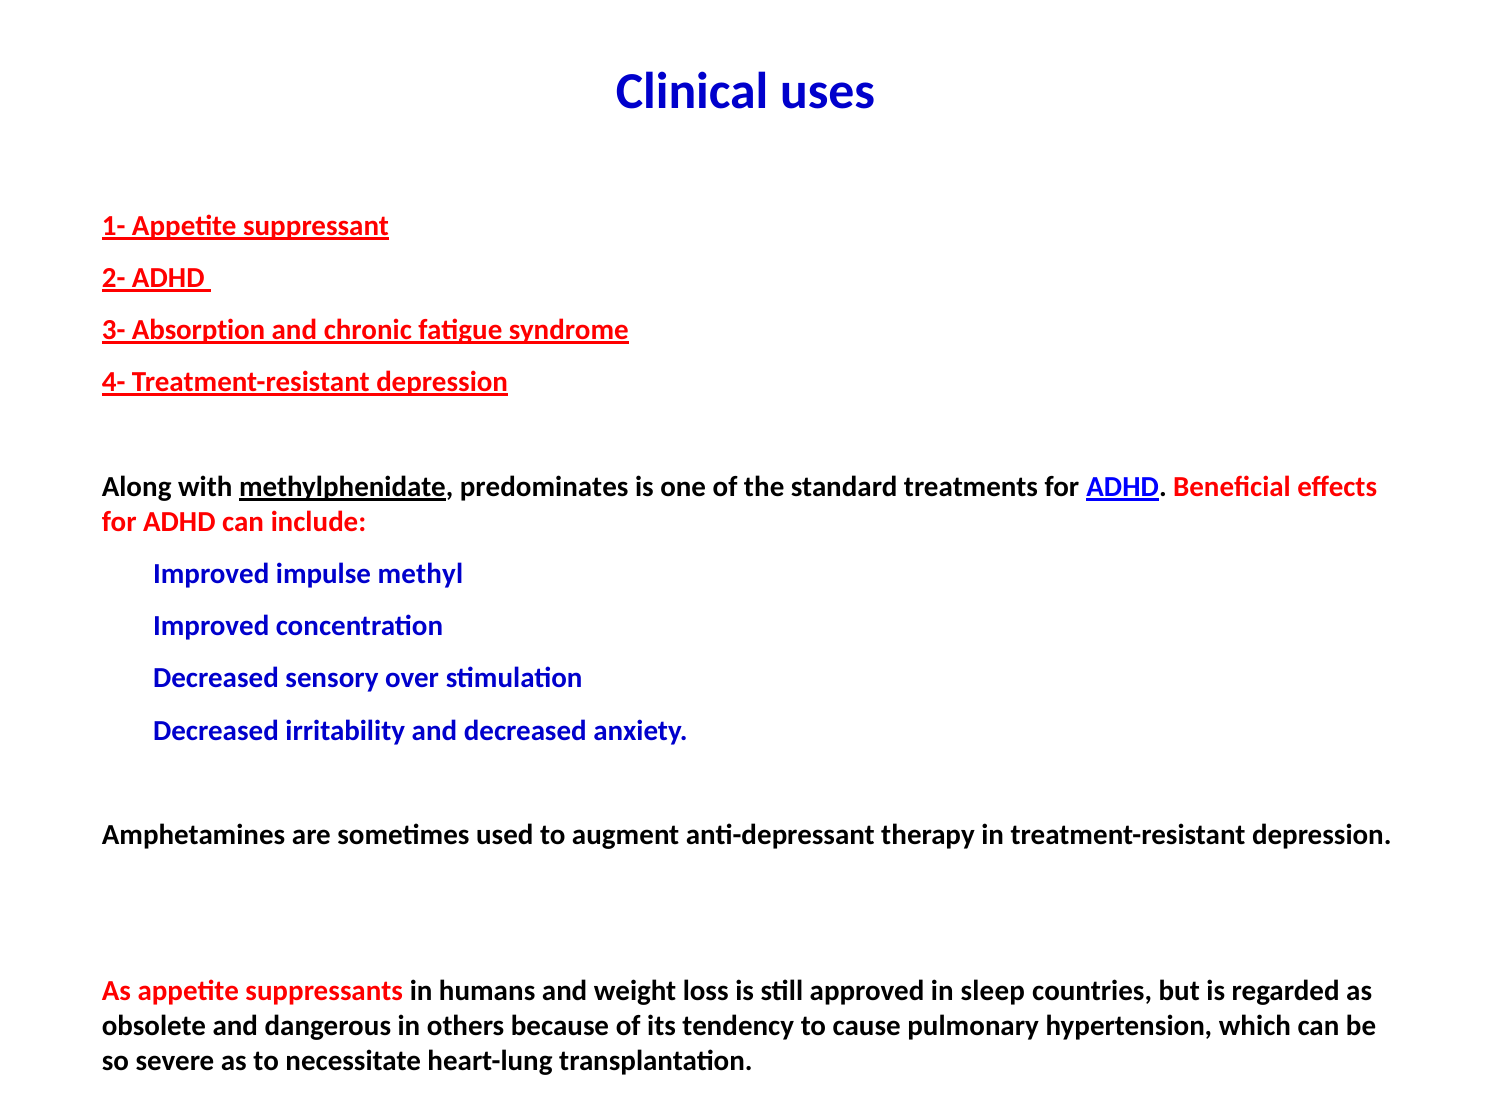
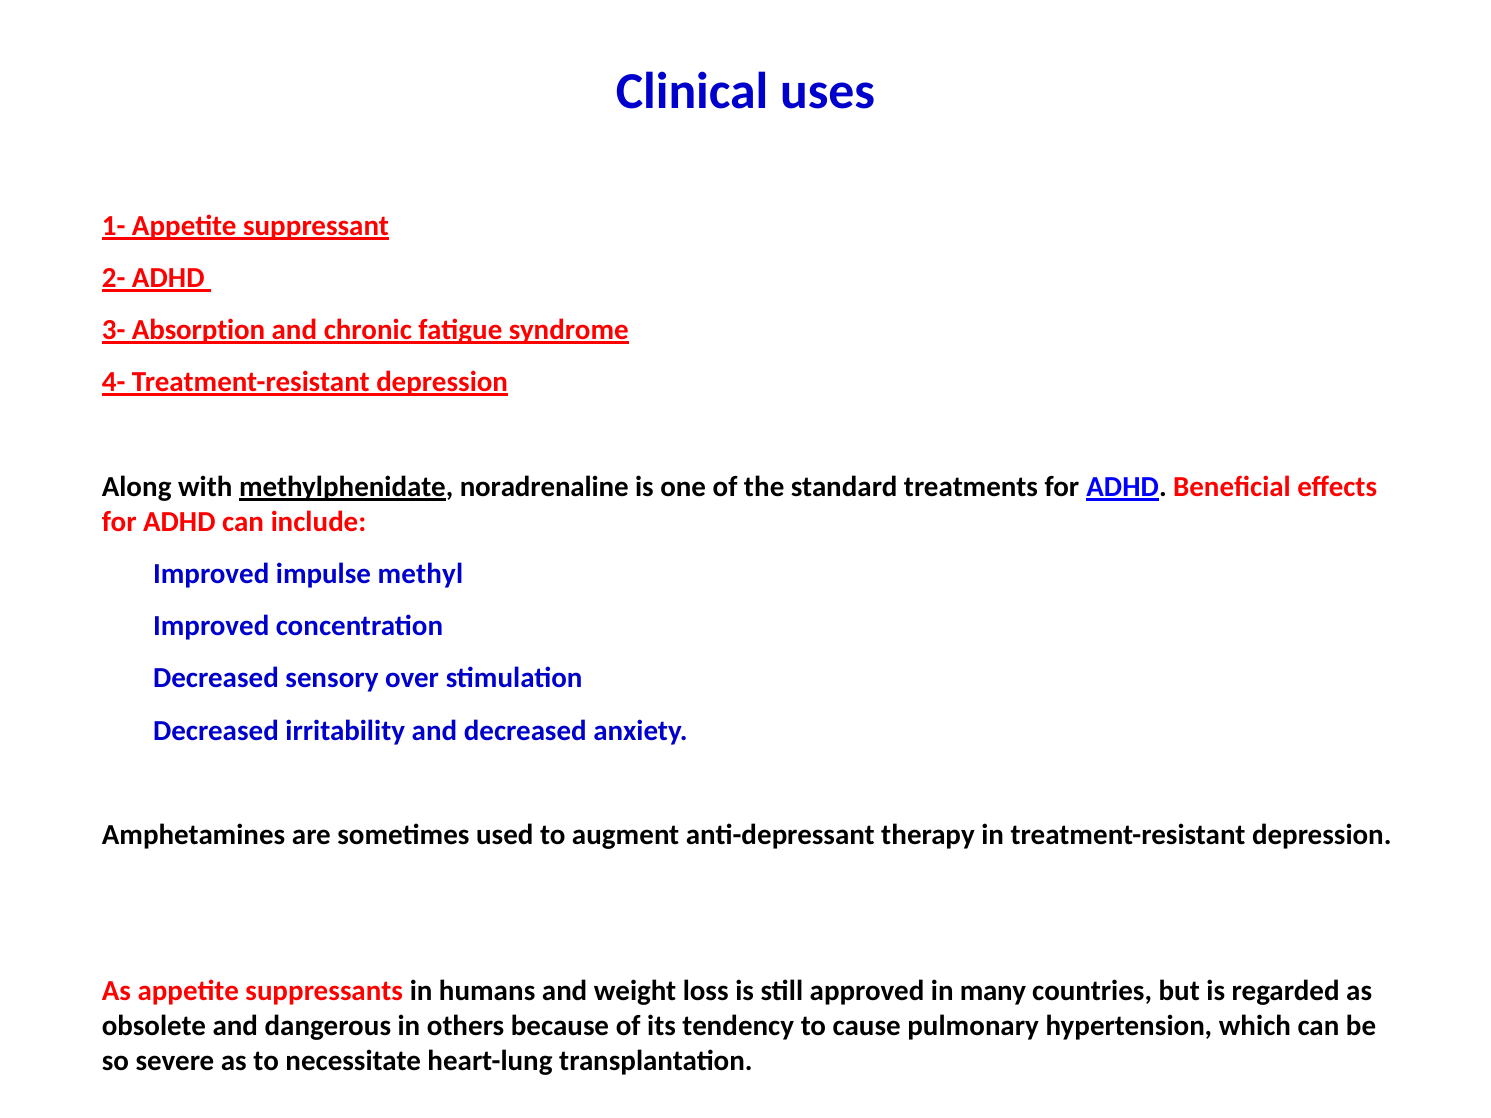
predominates: predominates -> noradrenaline (544, 487)
sleep: sleep -> many (993, 992)
